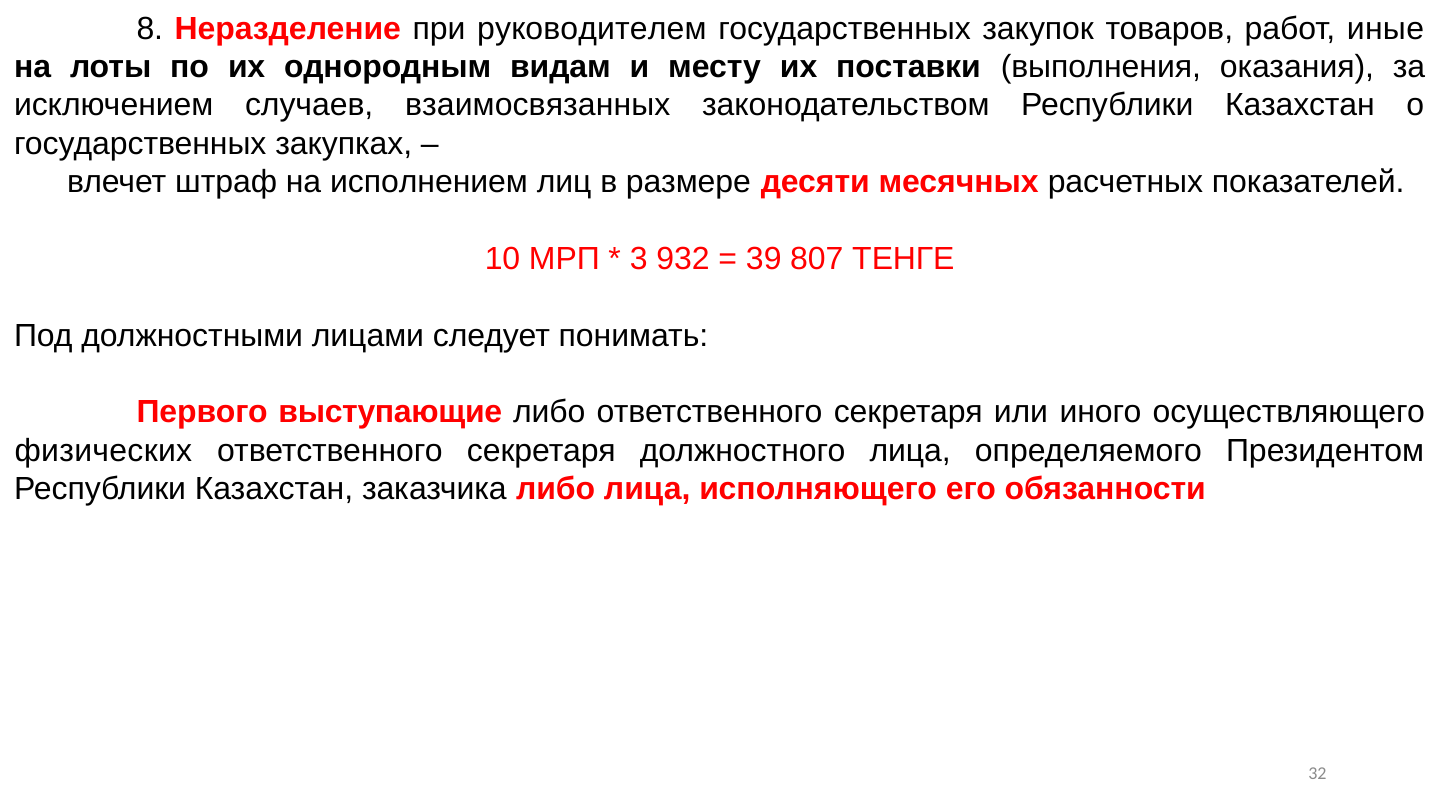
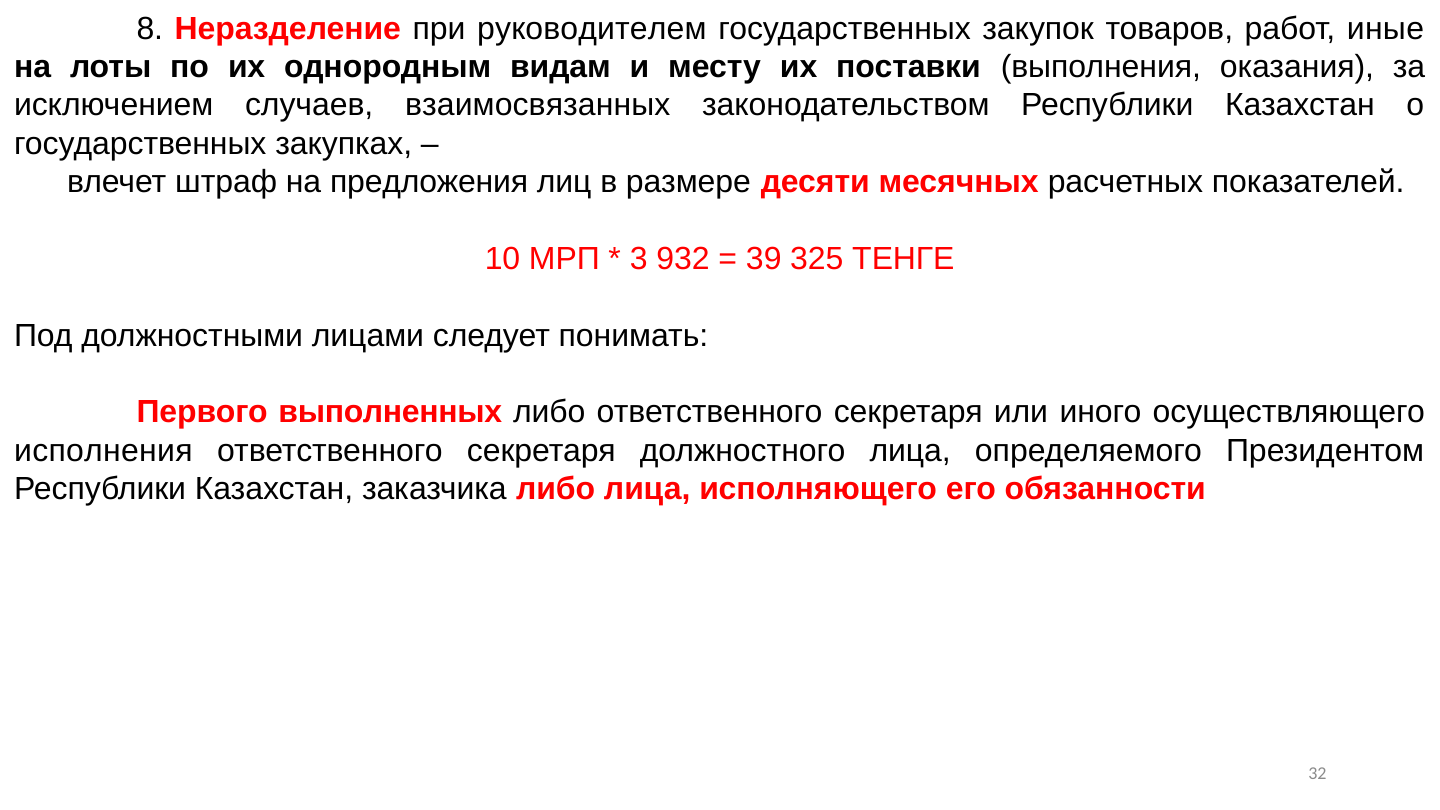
исполнением: исполнением -> предложения (429, 182)
807: 807 -> 325 (817, 259)
выступающие: выступающие -> выполненных (390, 412)
физических: физических -> исполнения (103, 451)
